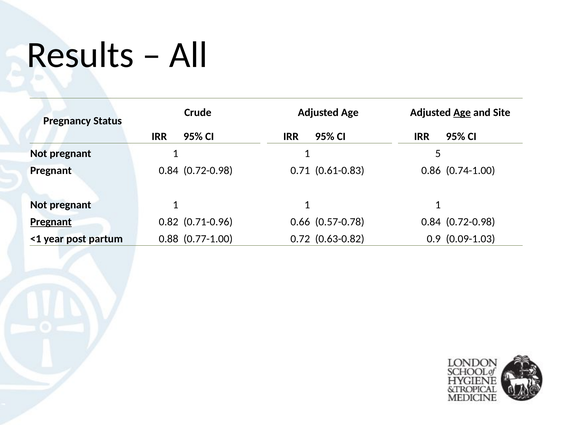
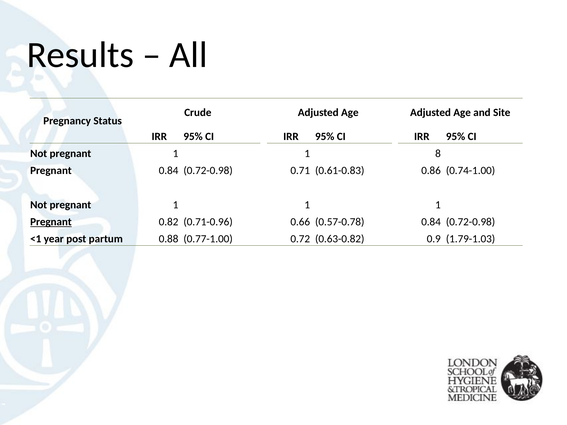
Age underline: present -> none (462, 113)
5: 5 -> 8 (438, 154)
0.09-1.03: 0.09-1.03 -> 1.79-1.03 (471, 239)
